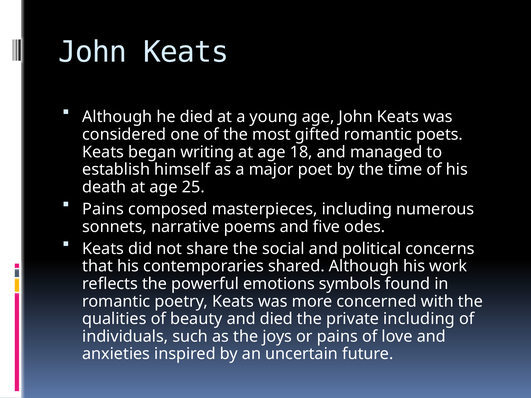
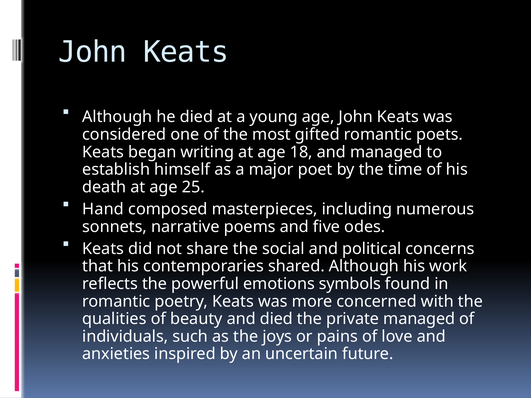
Pains: Pains -> Hand (103, 209)
private including: including -> managed (419, 319)
